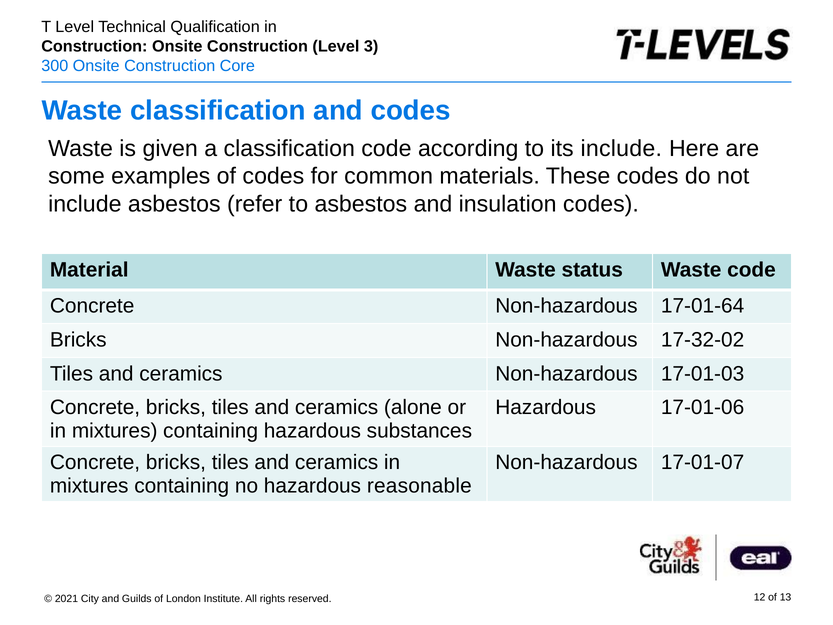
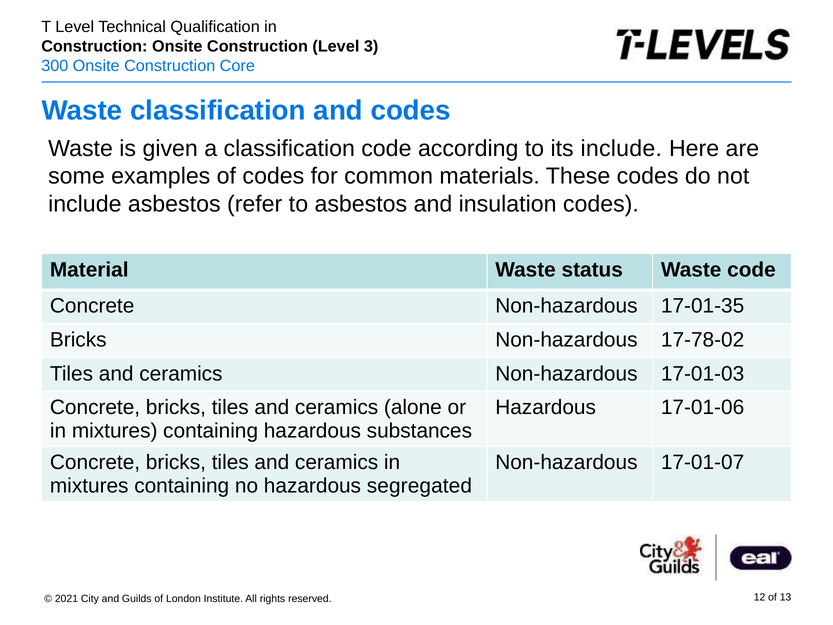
17-01-64: 17-01-64 -> 17-01-35 (703, 306)
17-32-02: 17-32-02 -> 17-78-02 (703, 340)
reasonable: reasonable -> segregated (419, 486)
